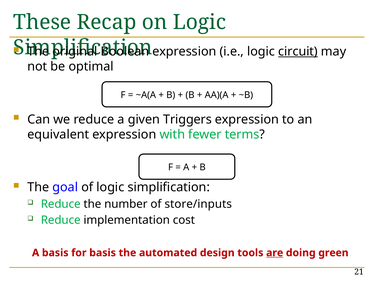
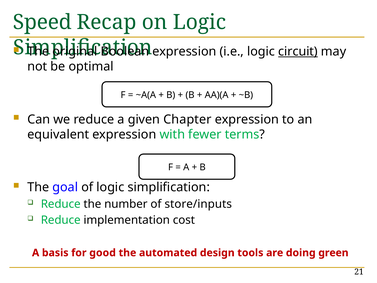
These: These -> Speed (42, 22)
Triggers: Triggers -> Chapter (187, 119)
for basis: basis -> good (103, 253)
are underline: present -> none (275, 253)
